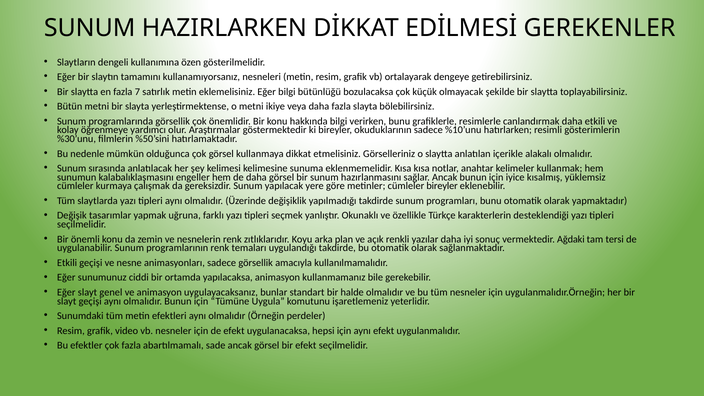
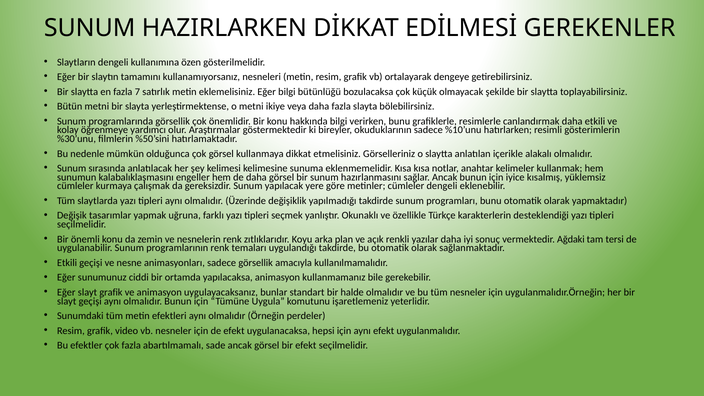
cümleler bireyler: bireyler -> dengeli (442, 186)
slayt genel: genel -> grafik (111, 292)
